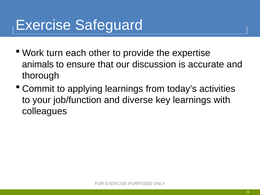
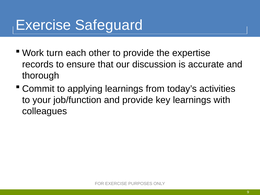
animals: animals -> records (38, 64)
and diverse: diverse -> provide (138, 100)
